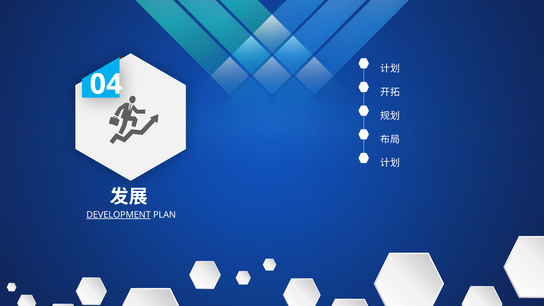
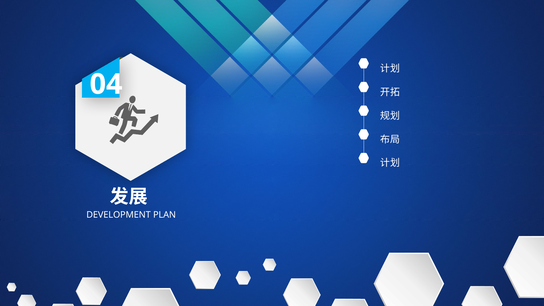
DEVELOPMENT underline: present -> none (119, 215)
